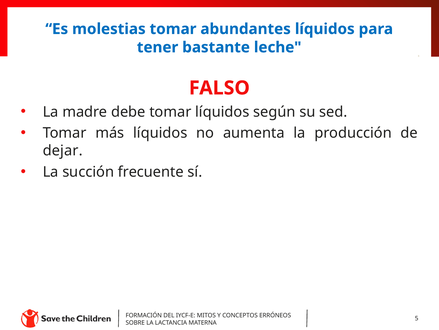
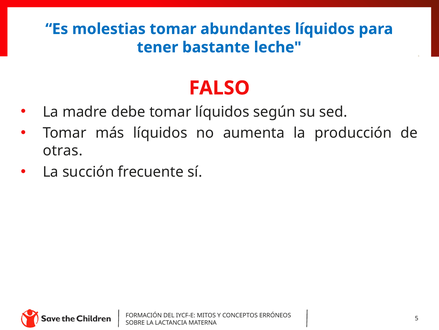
dejar: dejar -> otras (63, 150)
